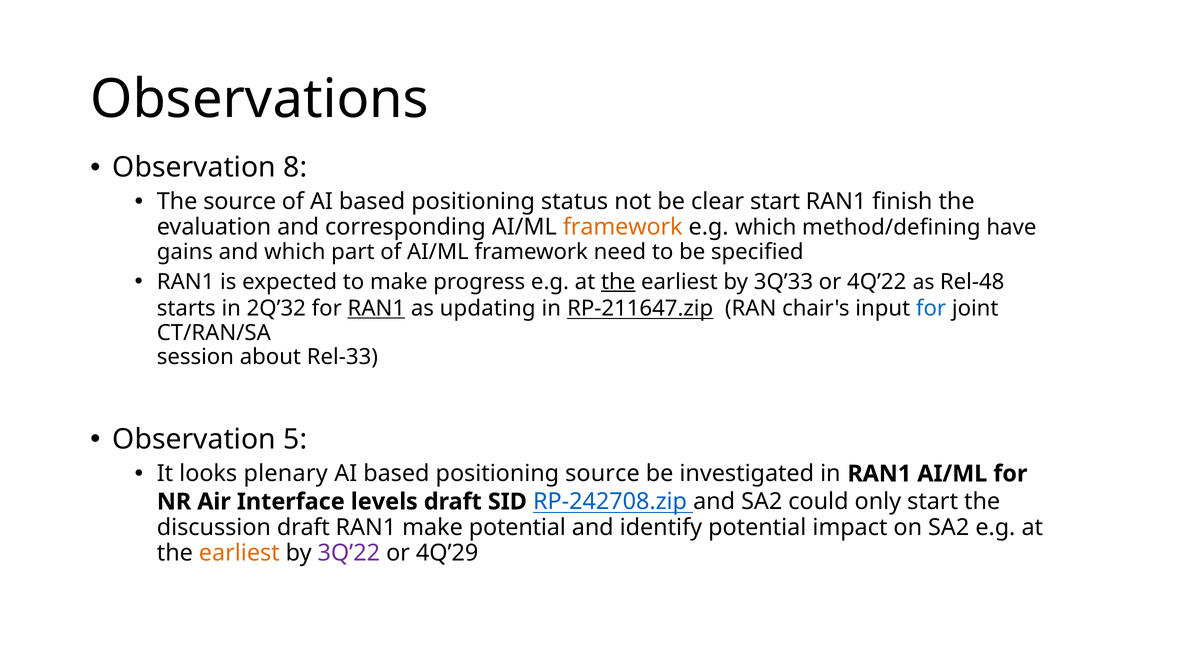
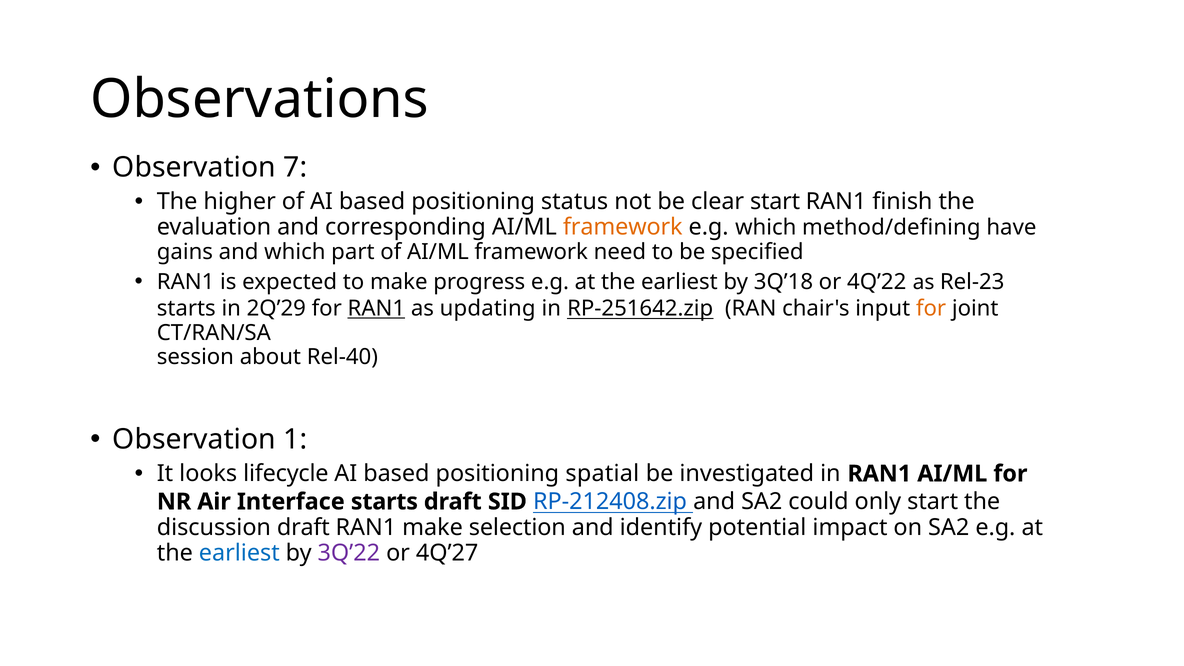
8: 8 -> 7 (295, 168)
The source: source -> higher (240, 202)
the underline: present -> none (618, 282)
3Q’33: 3Q’33 -> 3Q’18 (783, 282)
Rel-48: Rel-48 -> Rel-23 (972, 282)
2Q’32: 2Q’32 -> 2Q’29 (276, 308)
RP-211647.zip: RP-211647.zip -> RP-251642.zip (640, 308)
for colour: blue -> orange (931, 308)
Rel-33: Rel-33 -> Rel-40 (342, 357)
5: 5 -> 1 (295, 440)
plenary: plenary -> lifecycle (286, 474)
positioning source: source -> spatial (602, 474)
Interface levels: levels -> starts (384, 502)
RP-242708.zip: RP-242708.zip -> RP-212408.zip (610, 502)
make potential: potential -> selection (517, 528)
earliest colour: orange -> blue (239, 553)
4Q’29: 4Q’29 -> 4Q’27 (447, 553)
